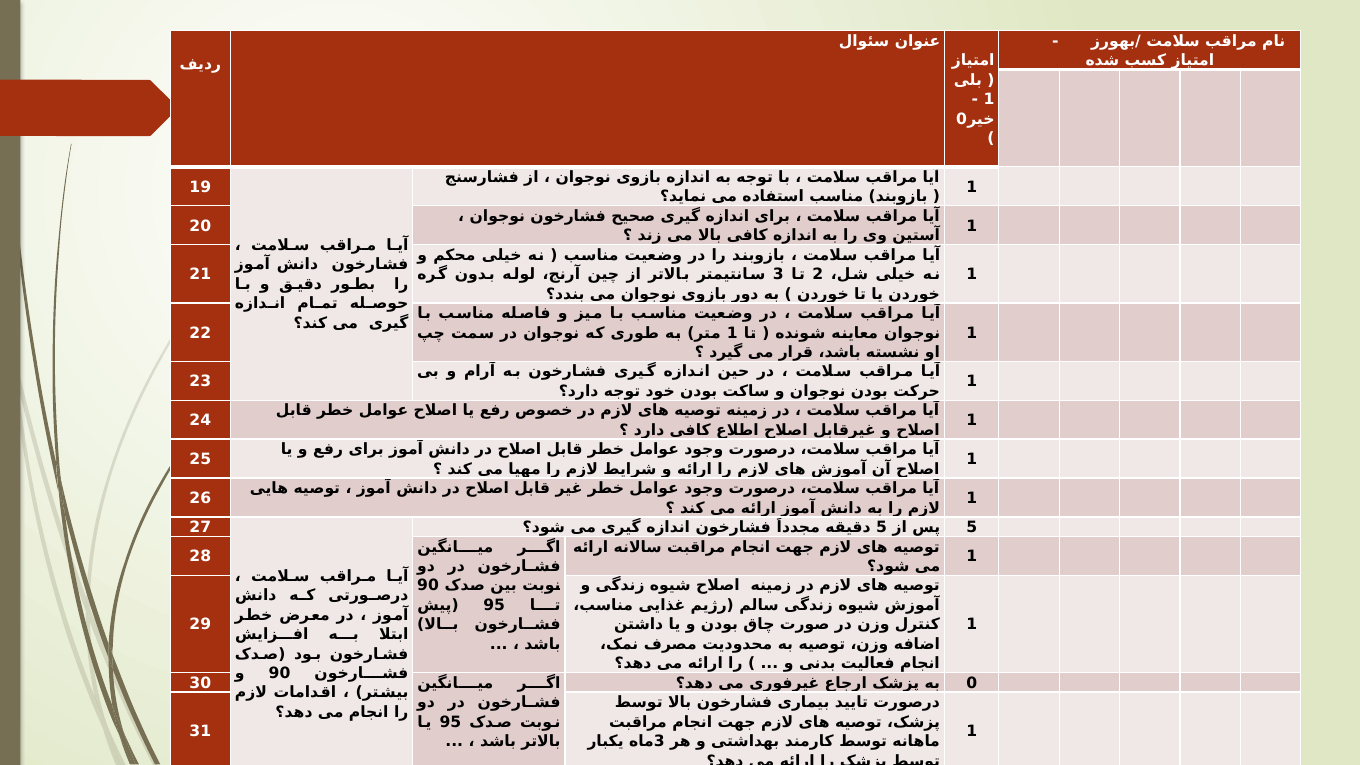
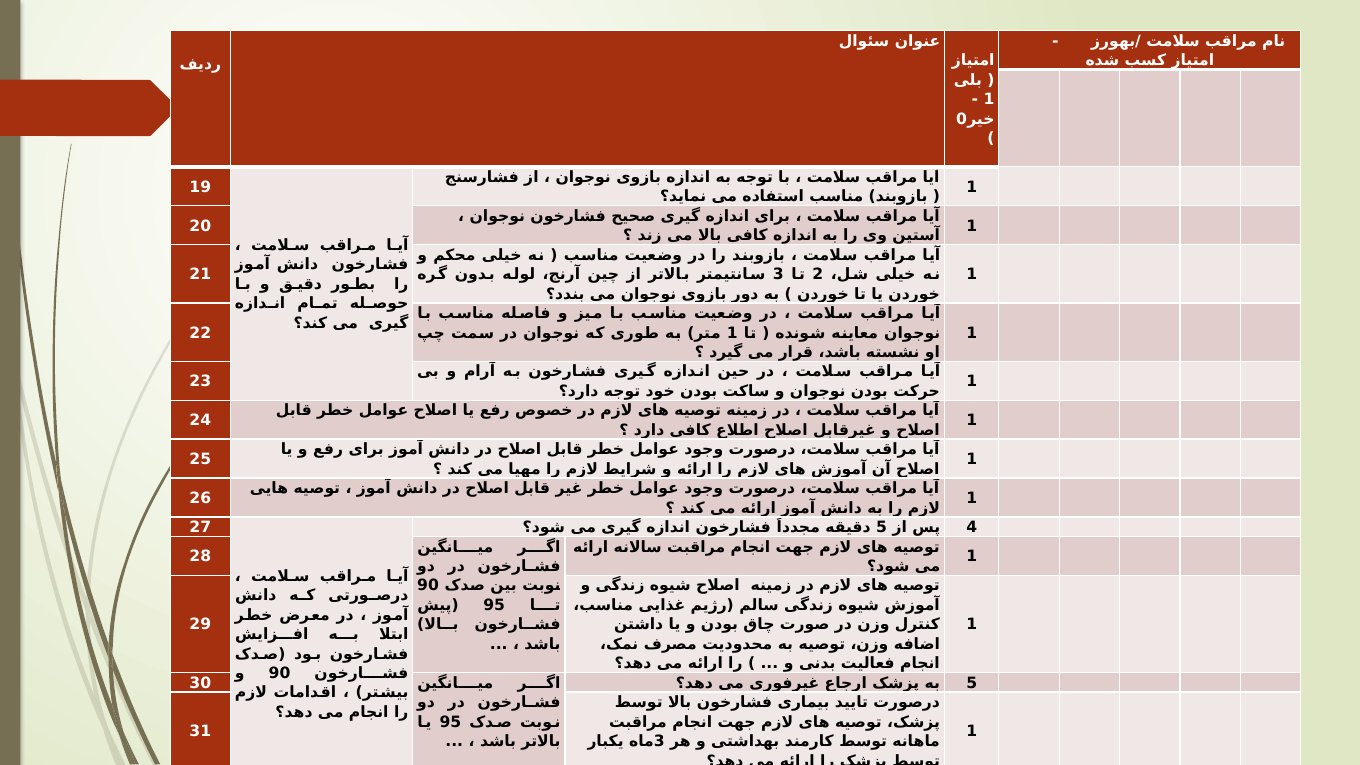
5: 5 -> 4 (972, 527)
0: 0 -> 5 (972, 683)
